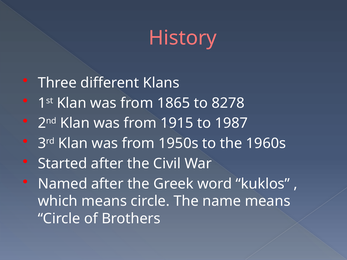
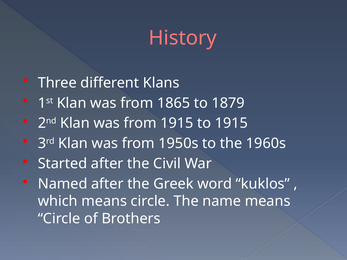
8278: 8278 -> 1879 (228, 103)
to 1987: 1987 -> 1915 (231, 123)
